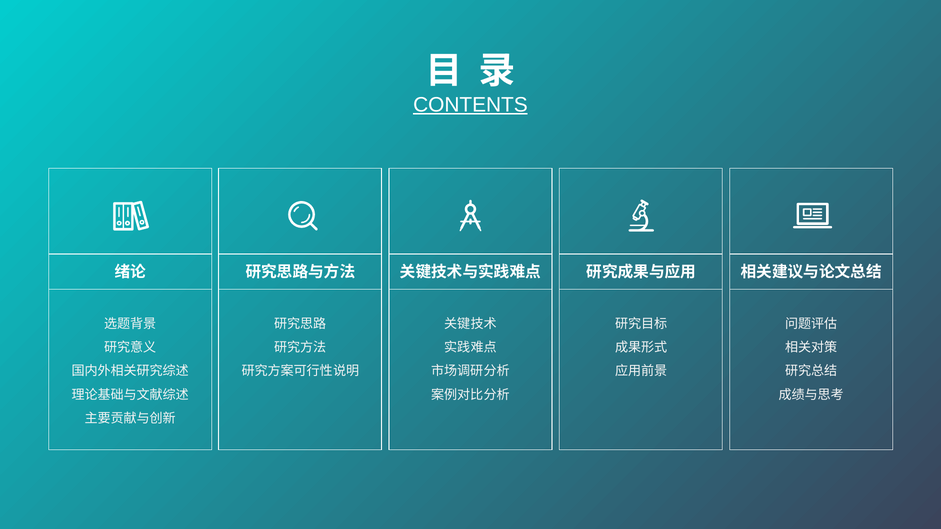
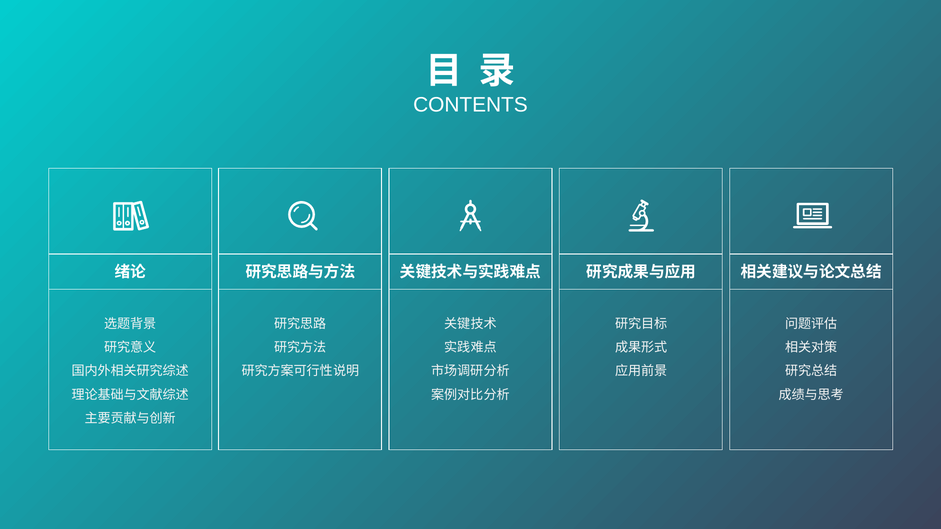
CONTENTS underline: present -> none (470, 105)
